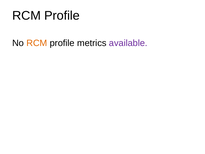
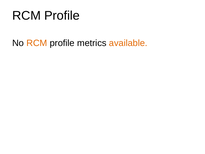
available colour: purple -> orange (128, 43)
